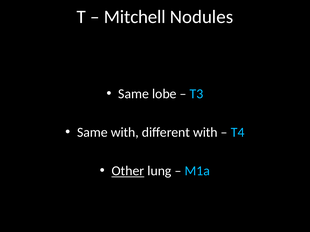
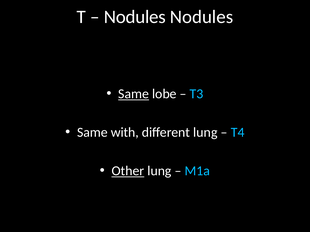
Mitchell: Mitchell -> Nodules (135, 17)
Same underline: none -> present (134, 94)
different with: with -> lung (205, 133)
